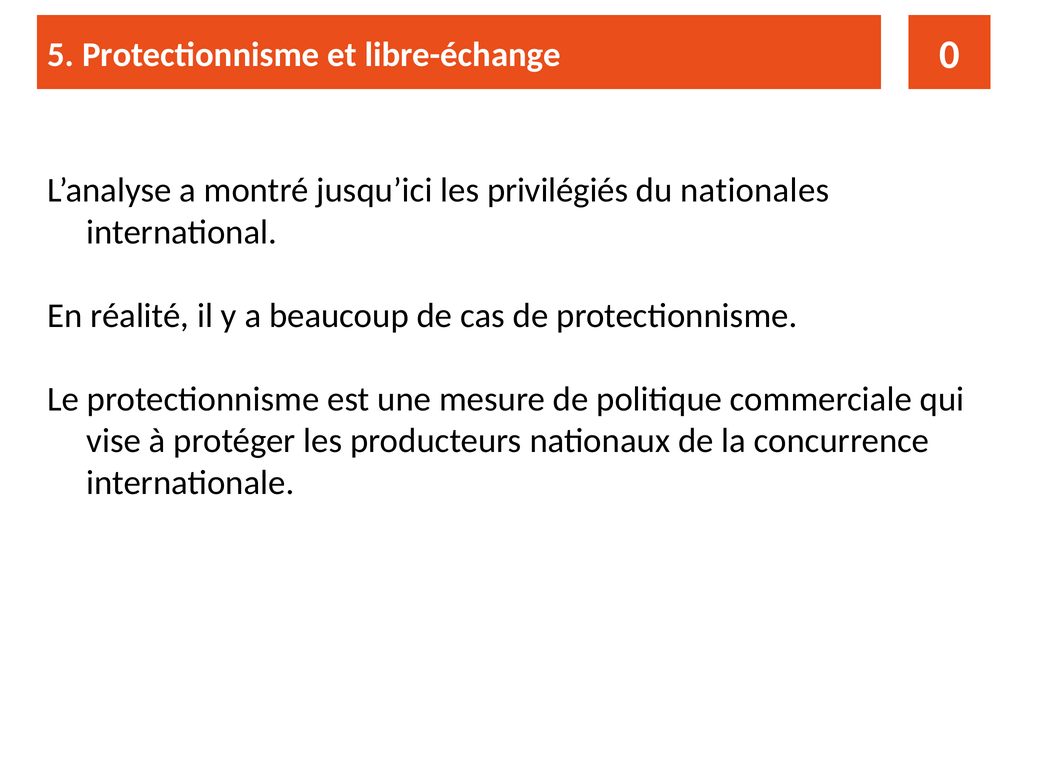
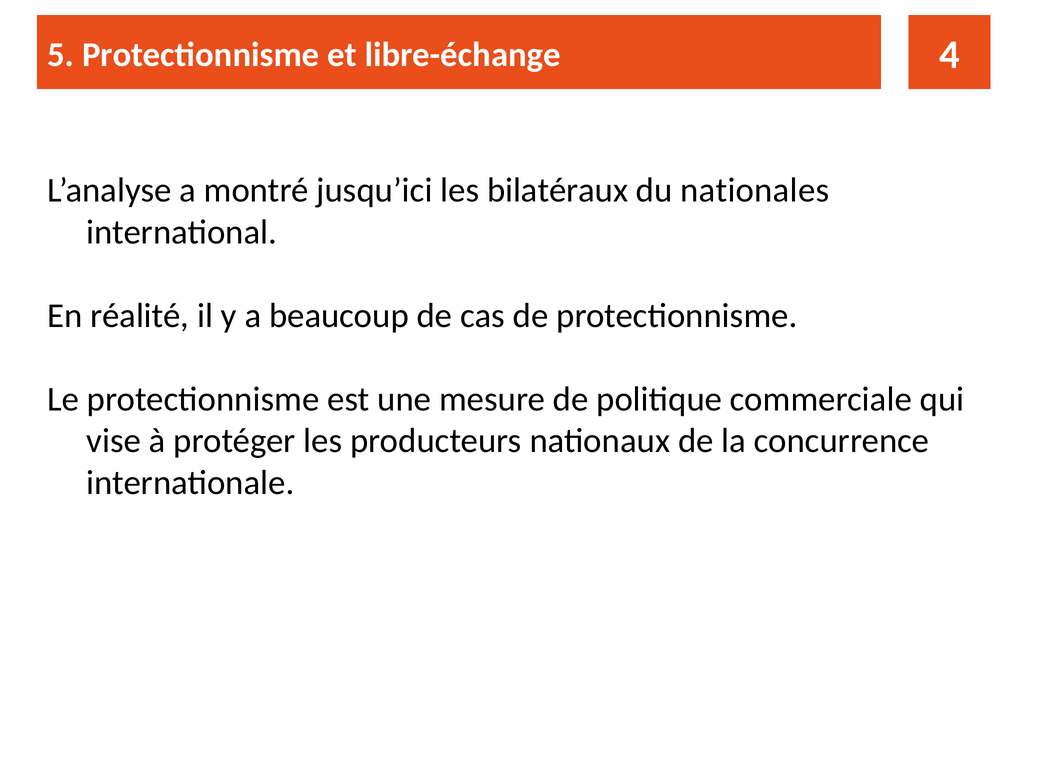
0: 0 -> 4 (949, 55)
privilégiés: privilégiés -> bilatéraux (558, 190)
